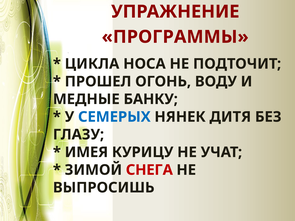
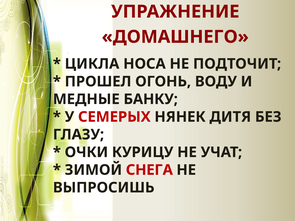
ПРОГРАММЫ: ПРОГРАММЫ -> ДОМАШНЕГО (175, 37)
СЕМЕРЫХ colour: blue -> red (114, 117)
ИМЕЯ: ИМЕЯ -> ОЧКИ (86, 152)
